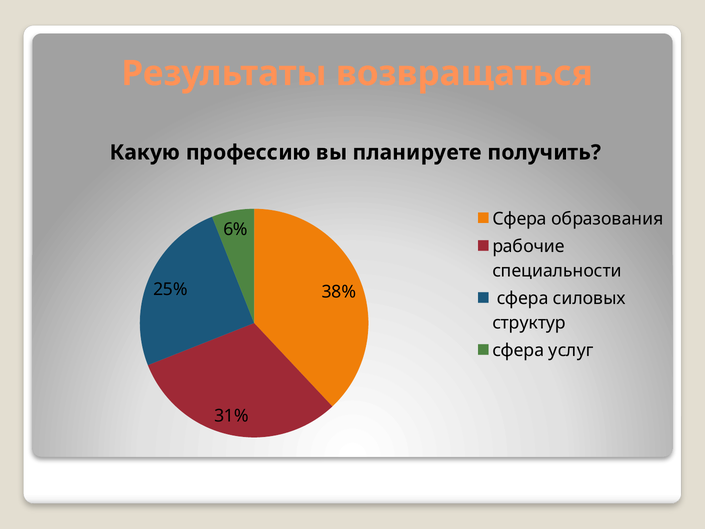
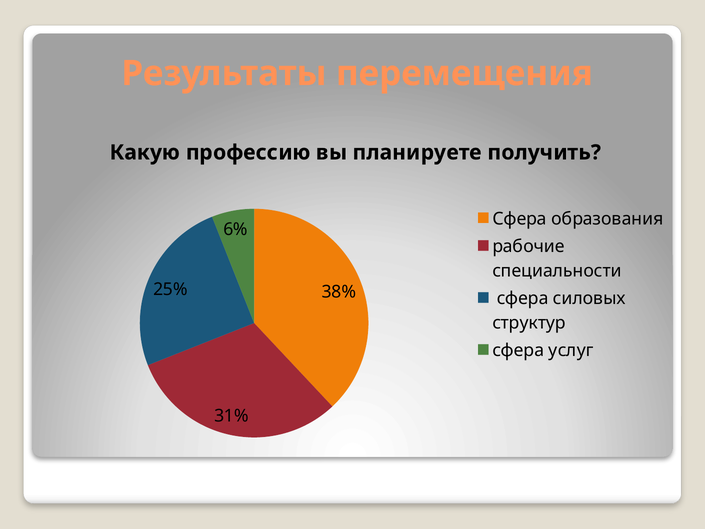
возвращаться: возвращаться -> перемещения (464, 73)
